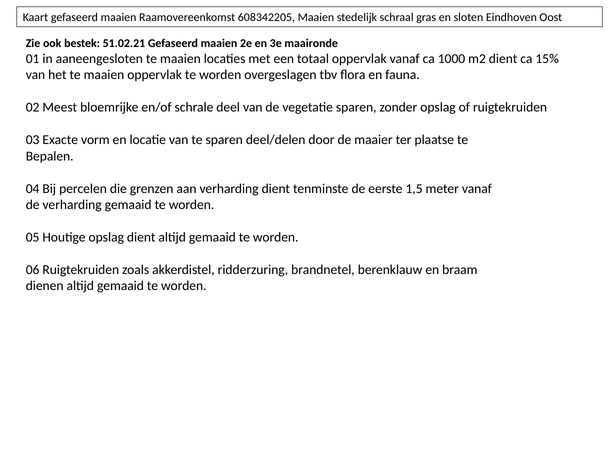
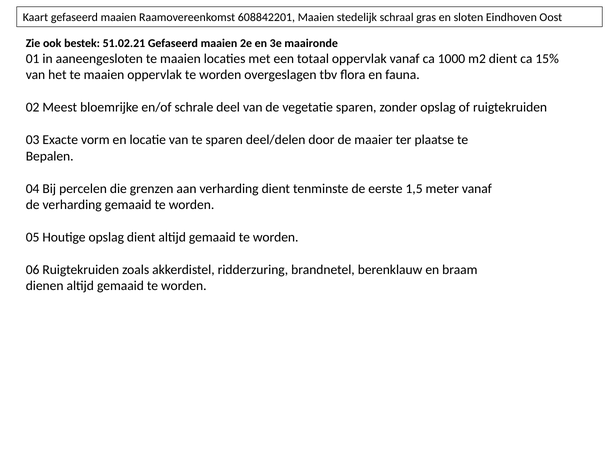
608342205: 608342205 -> 608842201 (266, 18)
